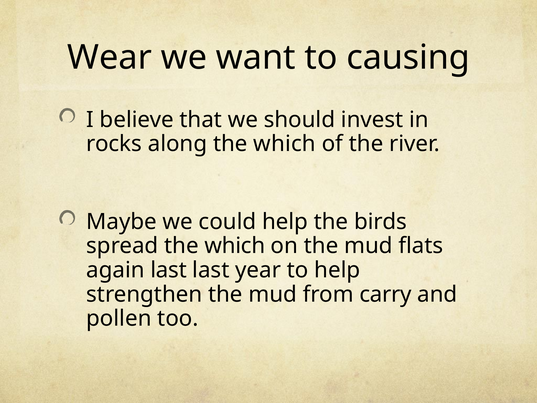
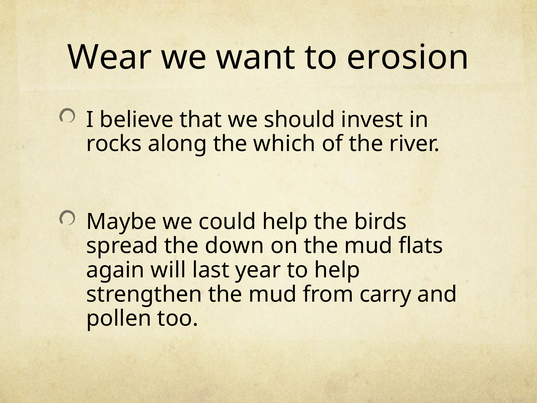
causing: causing -> erosion (408, 57)
spread the which: which -> down (235, 246)
again last: last -> will (168, 270)
